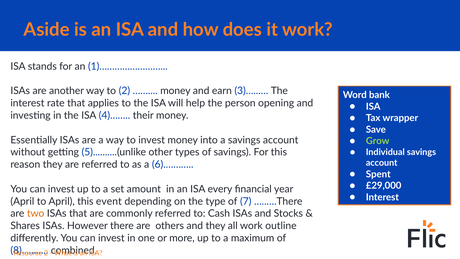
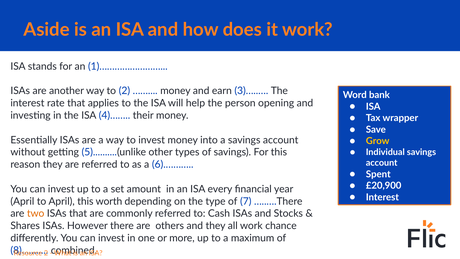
Grow colour: light green -> yellow (378, 141)
£29,000: £29,000 -> £20,900 (384, 186)
event: event -> worth (109, 201)
outline: outline -> chance (281, 226)
